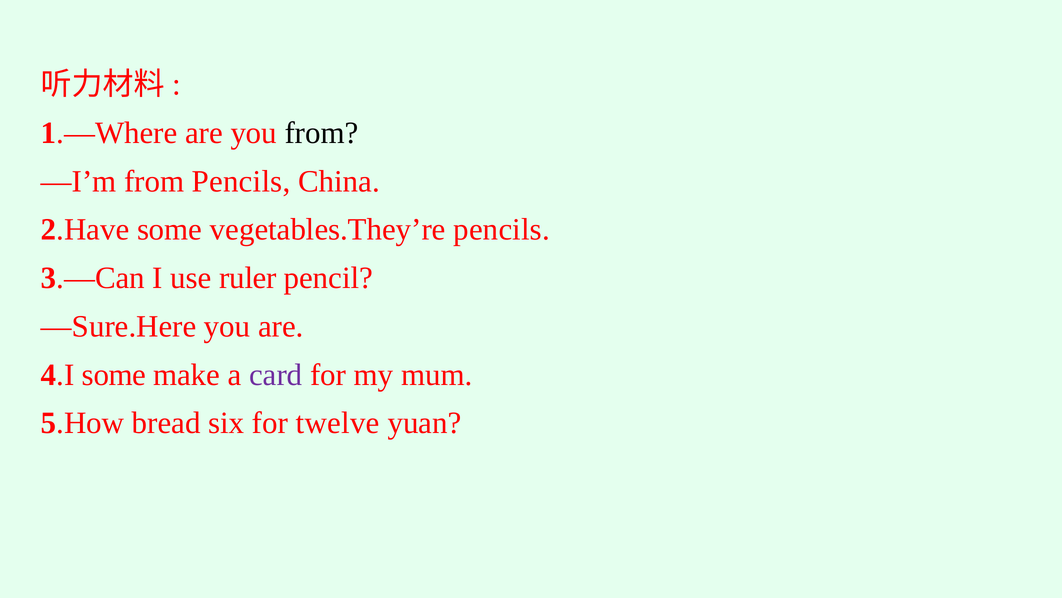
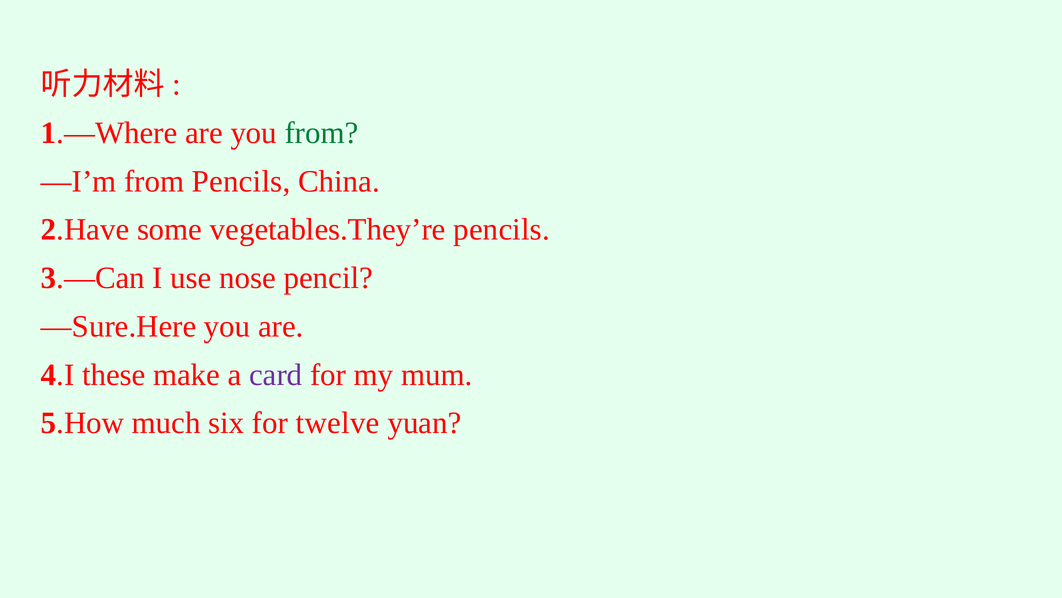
from colour: black -> green (321, 133)
ruler: ruler -> nose (248, 278)
4.I some: some -> these (114, 374)
bread: bread -> much (166, 423)
